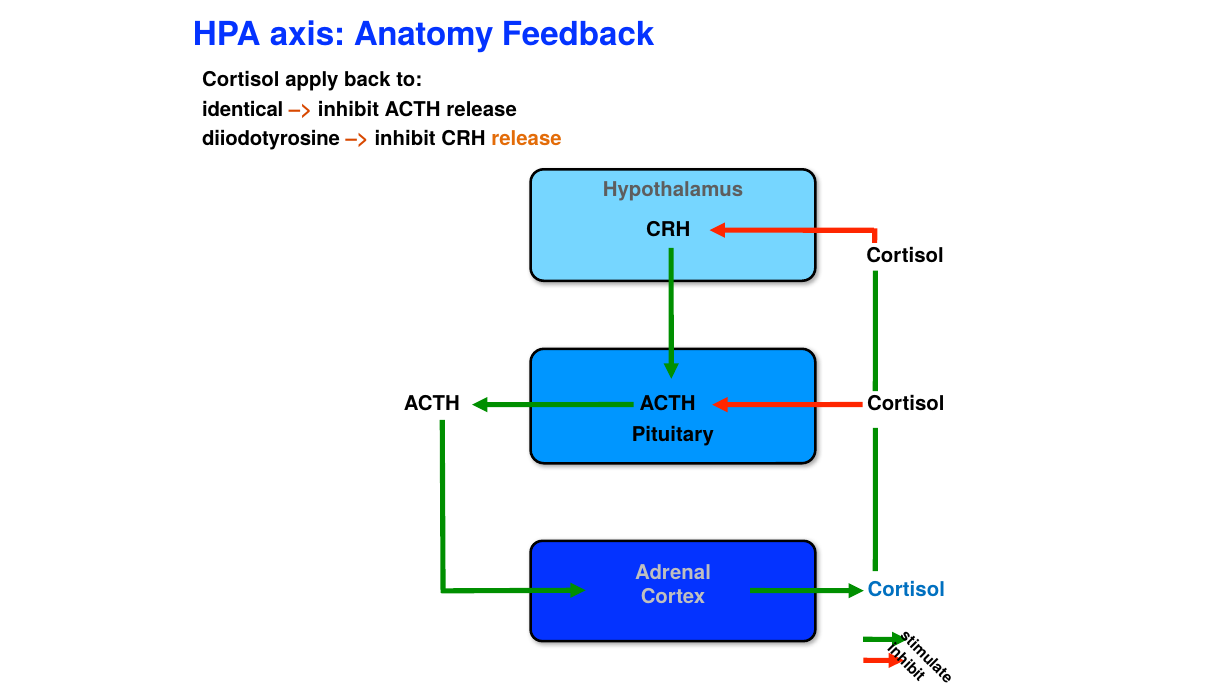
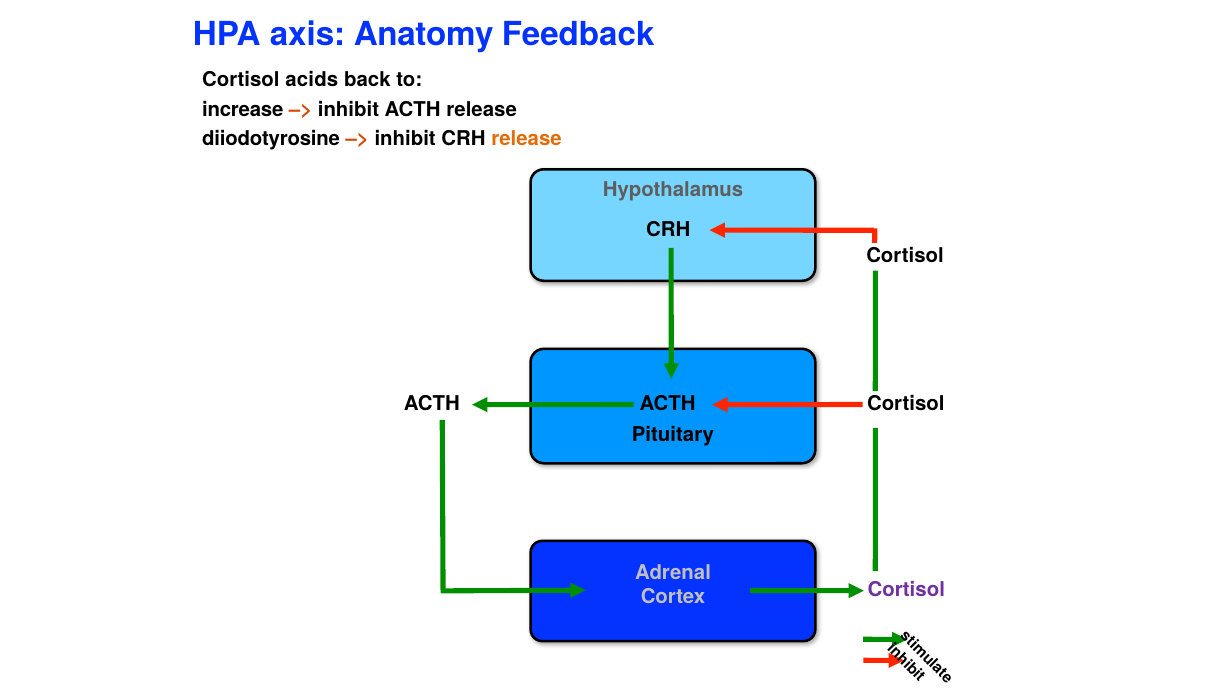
apply: apply -> acids (312, 80)
identical: identical -> increase (243, 109)
Cortisol colour: blue -> purple (906, 590)
